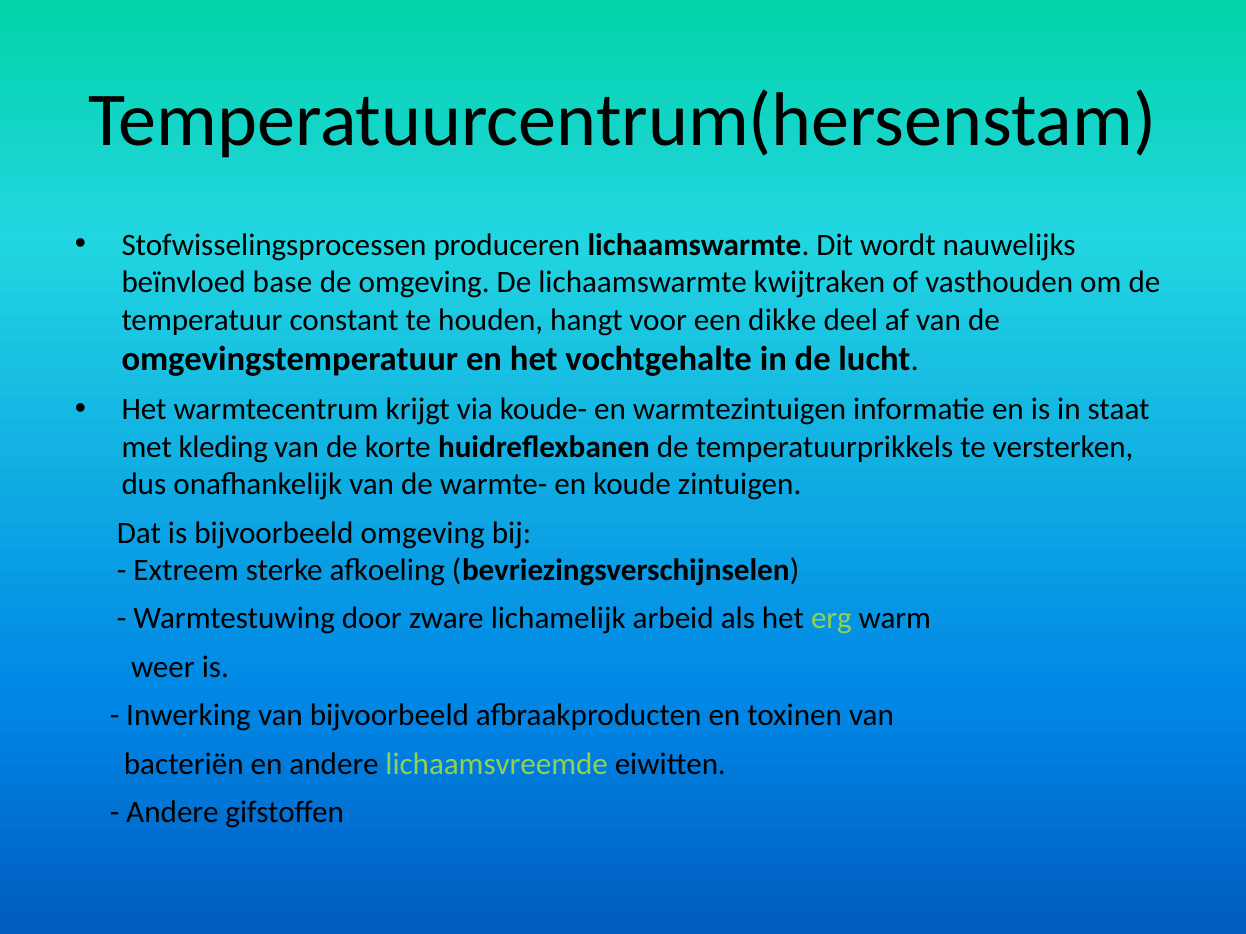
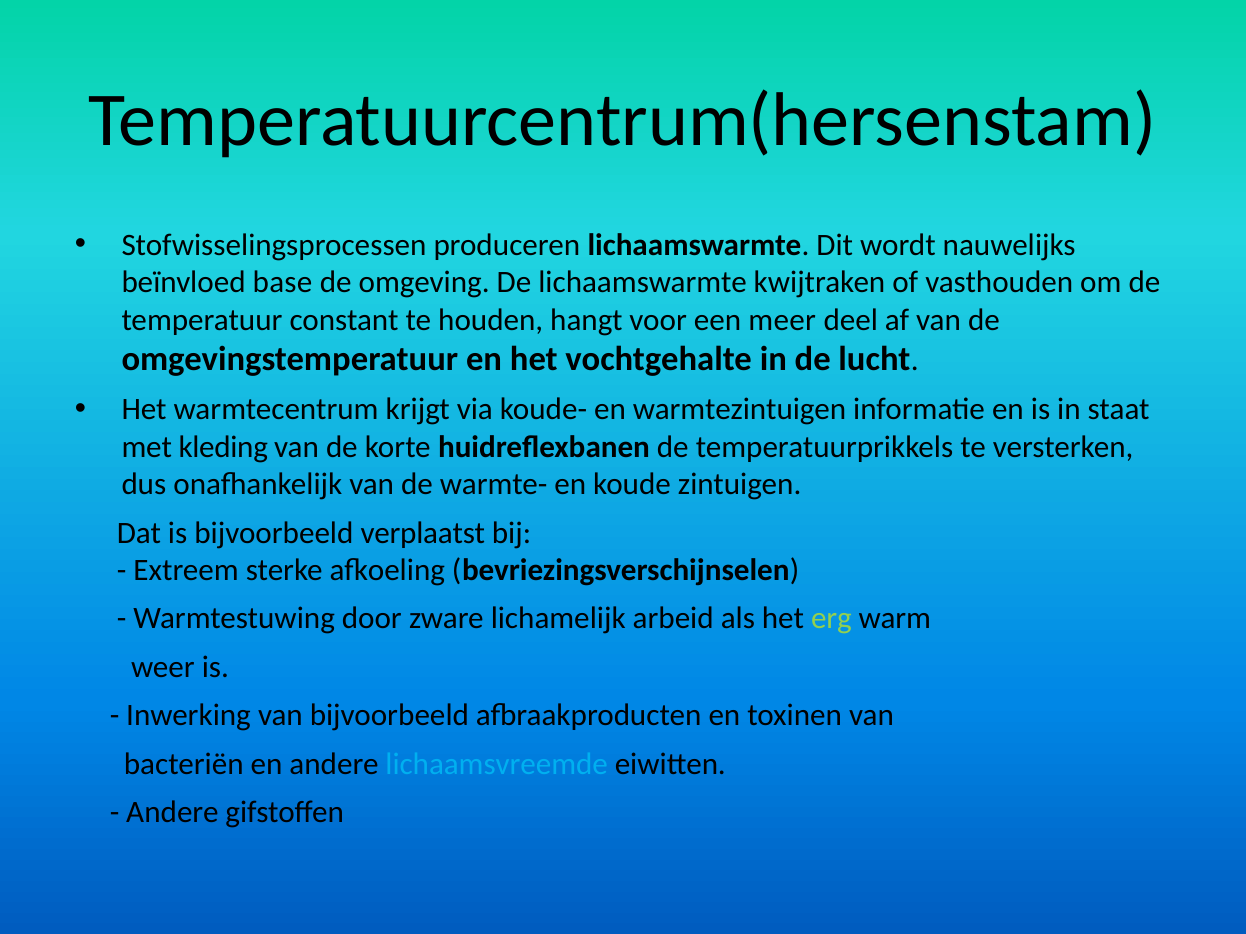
dikke: dikke -> meer (782, 320)
bijvoorbeeld omgeving: omgeving -> verplaatst (423, 533)
lichaamsvreemde colour: light green -> light blue (497, 764)
